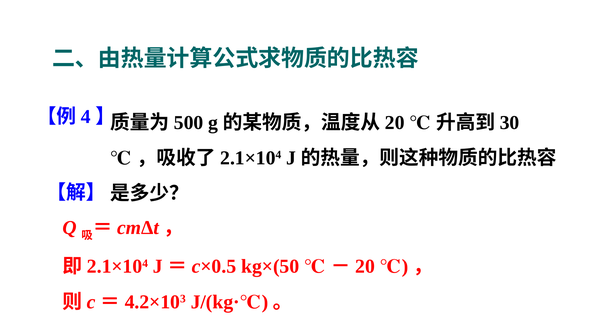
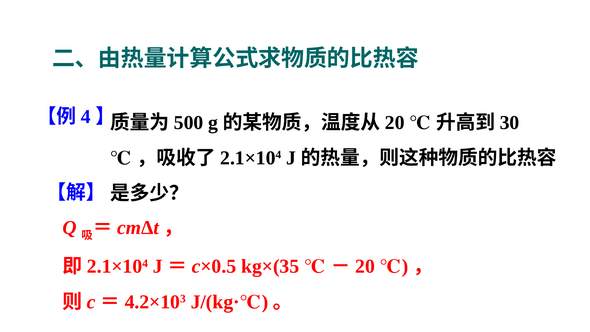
kg×(50: kg×(50 -> kg×(35 (270, 266)
